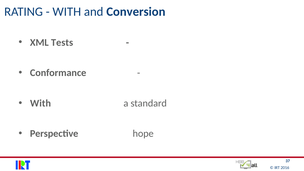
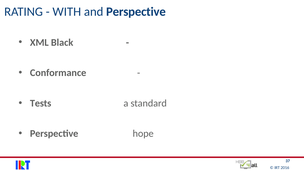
and Conversion: Conversion -> Perspective (136, 12)
Tests: Tests -> Black (62, 42)
With: With -> Tests (41, 103)
